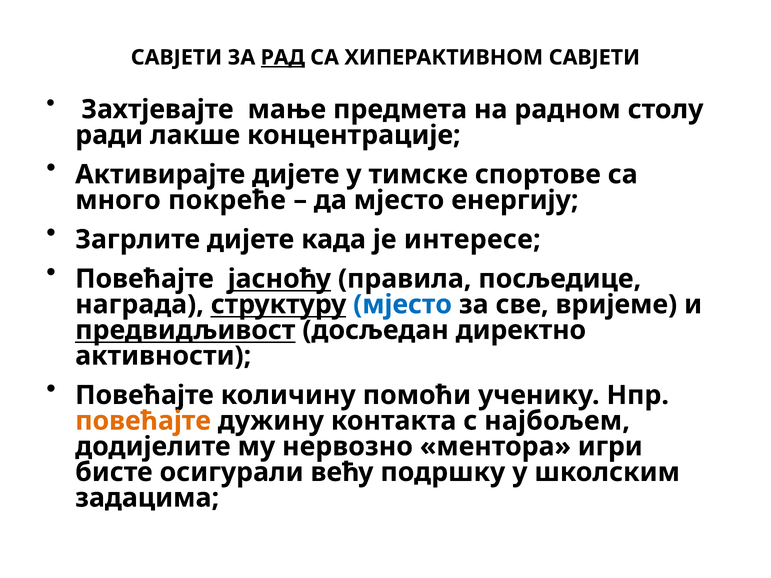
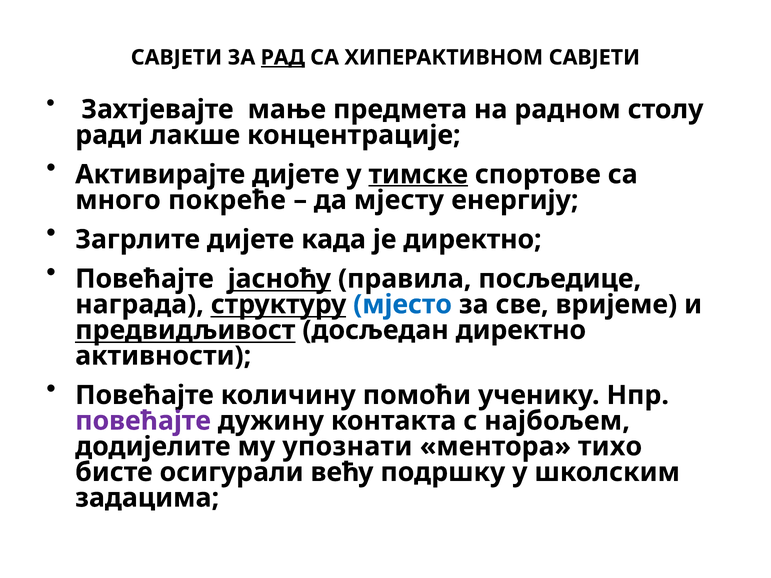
тимске underline: none -> present (418, 175)
да мјесто: мјесто -> мјесту (399, 200)
је интересе: интересе -> директно (472, 240)
повећајте colour: orange -> purple (143, 421)
нервозно: нервозно -> упознати (347, 447)
игри: игри -> тихо (610, 447)
